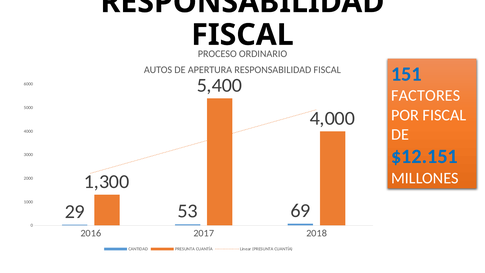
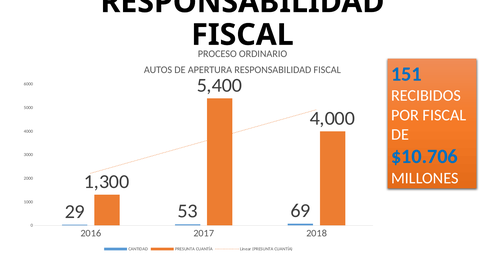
FACTORES: FACTORES -> RECIBIDOS (426, 96)
$12.151: $12.151 -> $10.706 (424, 156)
